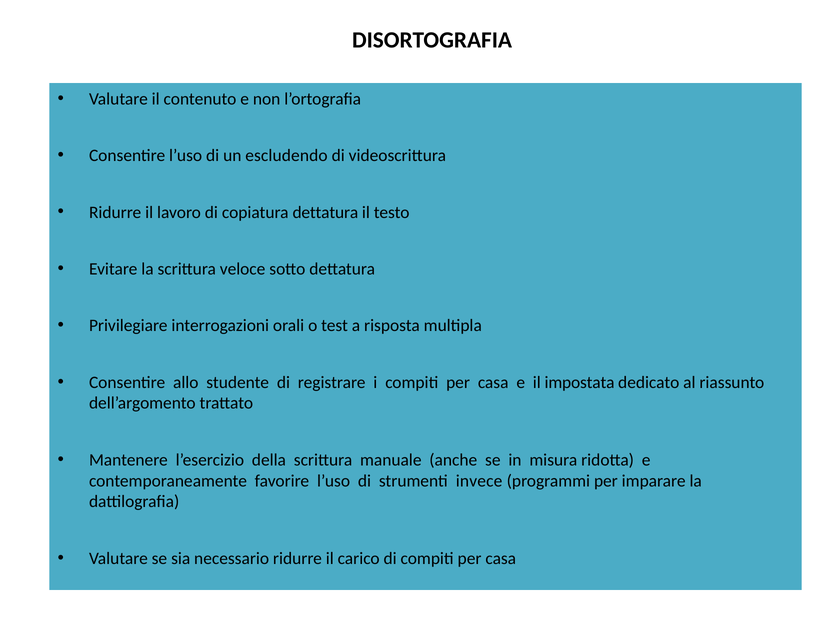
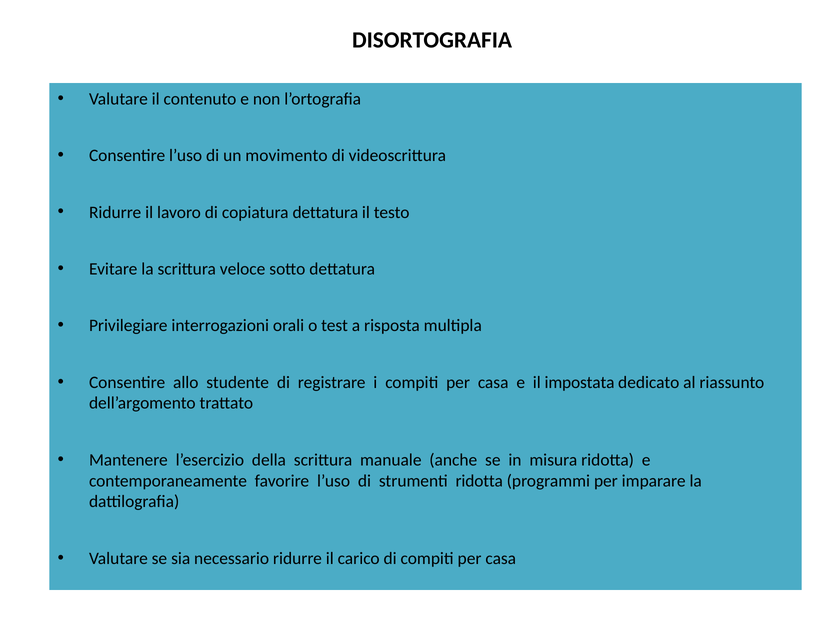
escludendo: escludendo -> movimento (286, 156)
strumenti invece: invece -> ridotta (479, 481)
